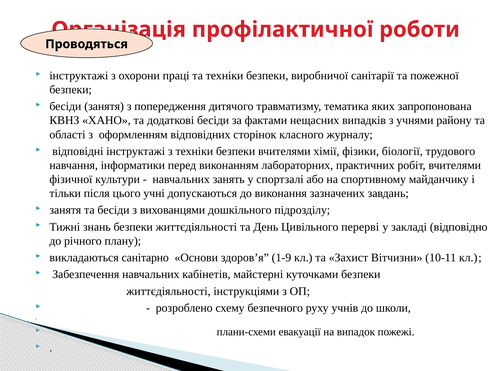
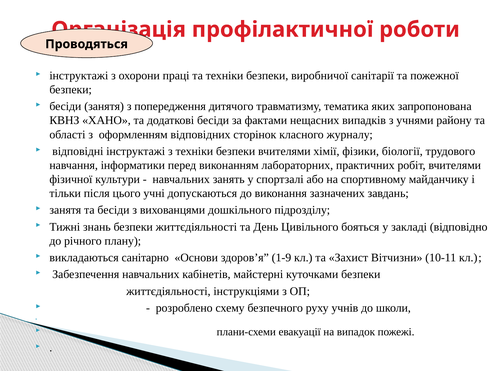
перерві: перерві -> бояться (360, 227)
